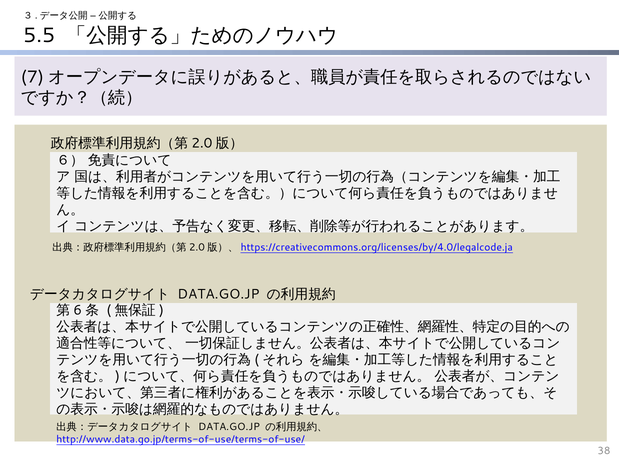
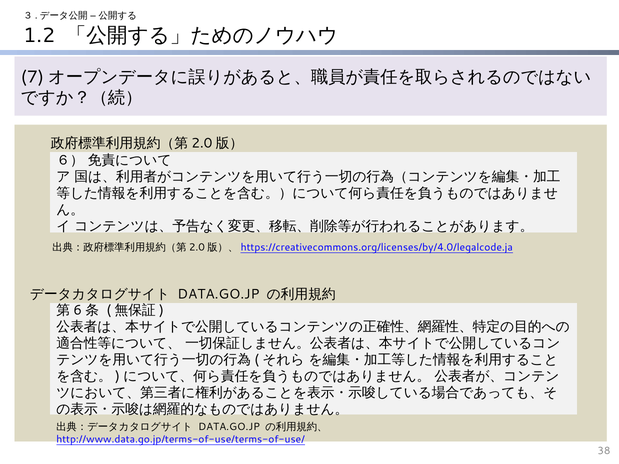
5.5: 5.5 -> 1.2 (39, 35)
